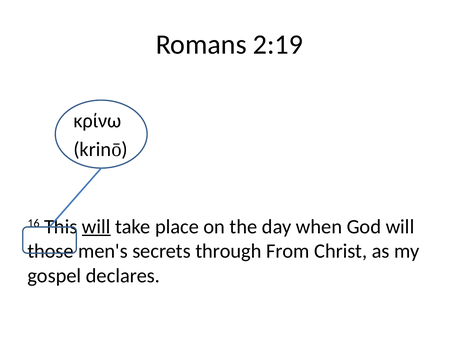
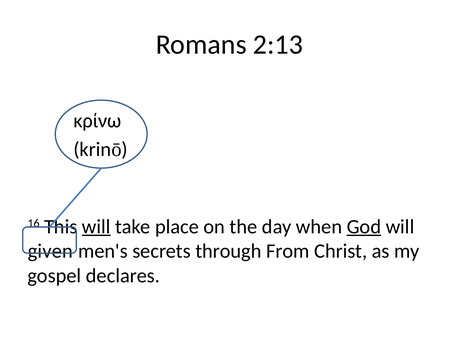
2:19: 2:19 -> 2:13 (278, 44)
God underline: none -> present (364, 226)
those: those -> given (50, 251)
